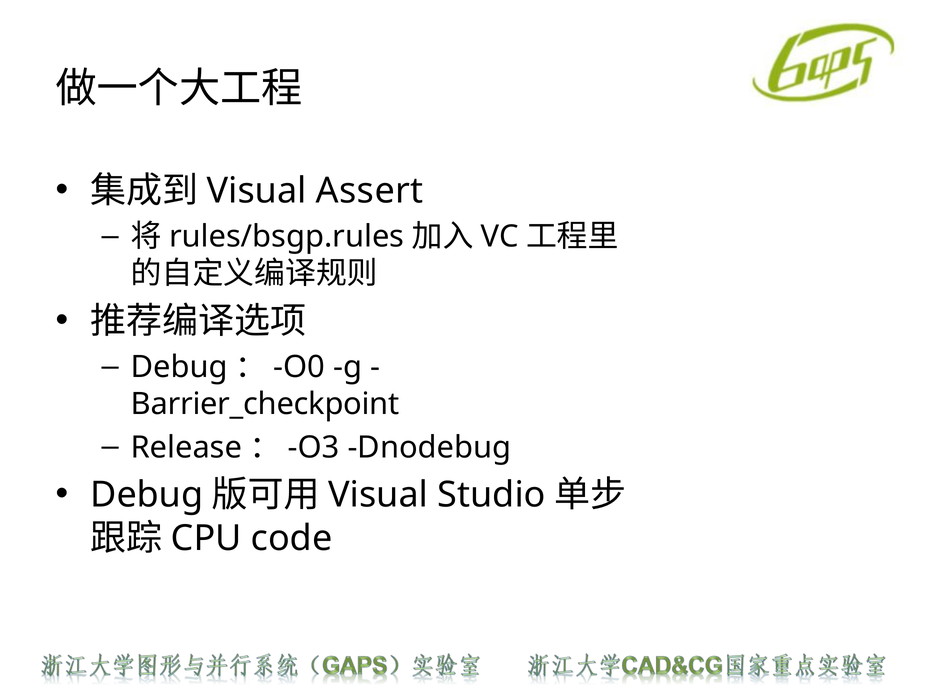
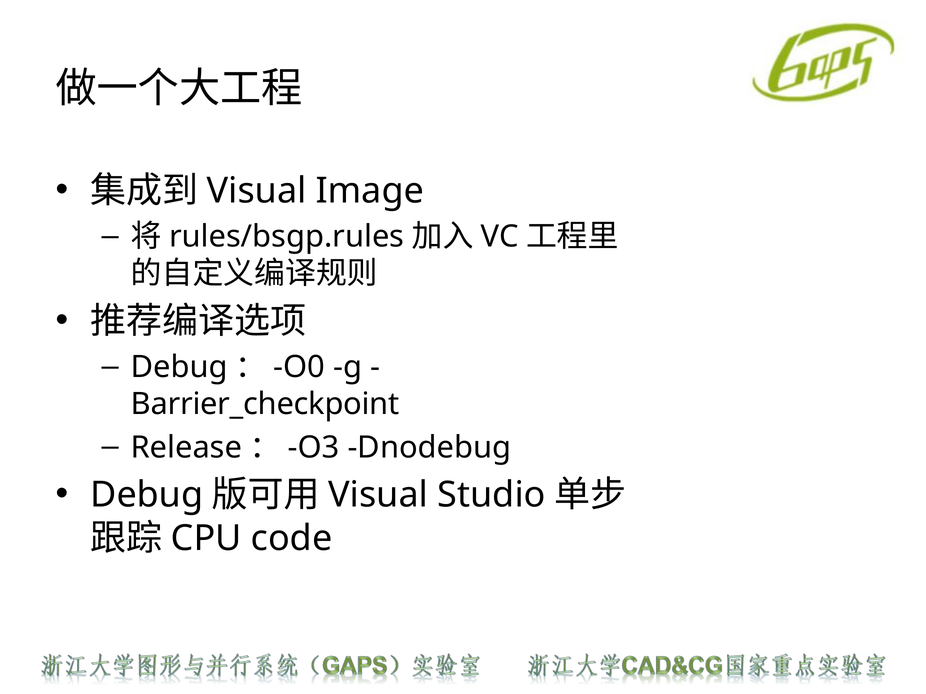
Assert: Assert -> Image (370, 191)
